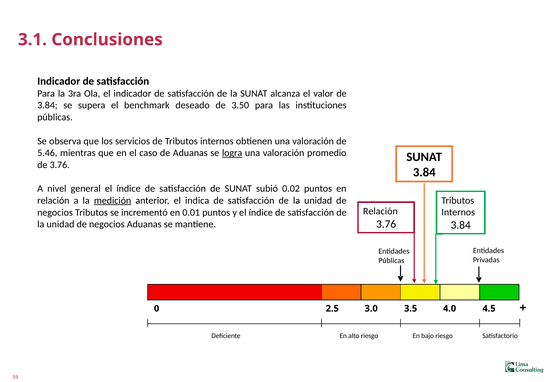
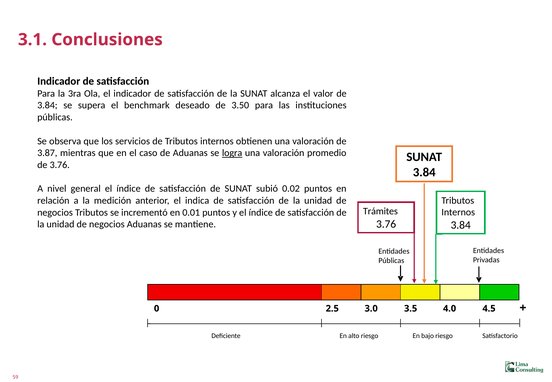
5.46: 5.46 -> 3.87 (47, 153)
medición underline: present -> none (113, 201)
Relación: Relación -> Trámites (380, 211)
